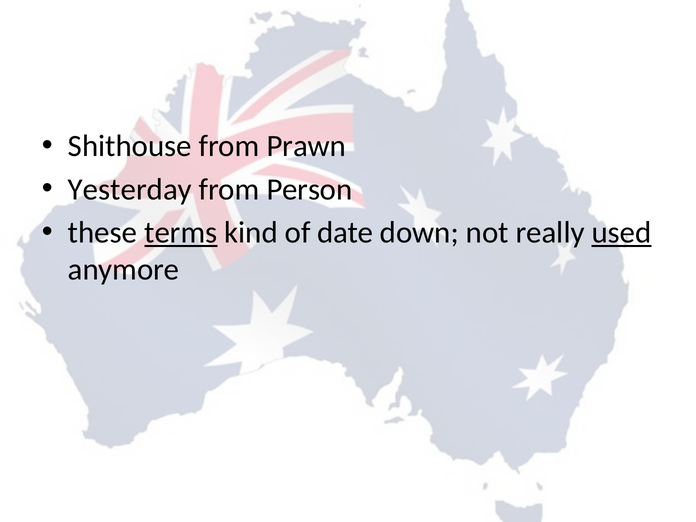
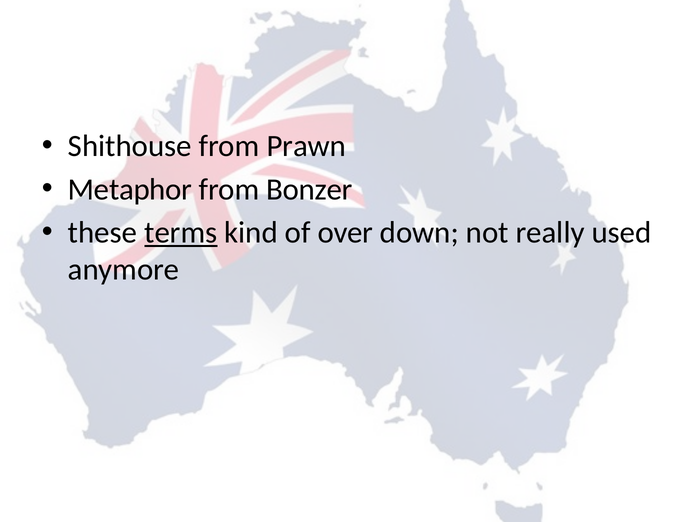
Yesterday: Yesterday -> Metaphor (130, 189)
Person: Person -> Bonzer (309, 189)
date: date -> over (345, 233)
used underline: present -> none (622, 233)
